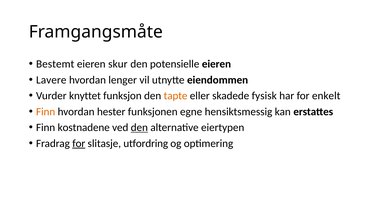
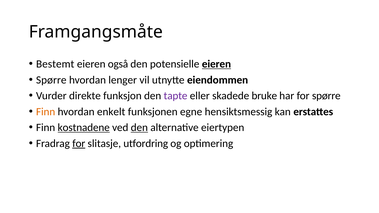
skur: skur -> også (118, 64)
eieren underline: none -> present (216, 64)
Lavere: Lavere -> Spørre (51, 80)
knyttet: knyttet -> direkte (85, 96)
tapte colour: orange -> purple (176, 96)
fysisk: fysisk -> bruke (264, 96)
for enkelt: enkelt -> spørre (326, 96)
hester: hester -> enkelt (111, 112)
kostnadene underline: none -> present (84, 128)
